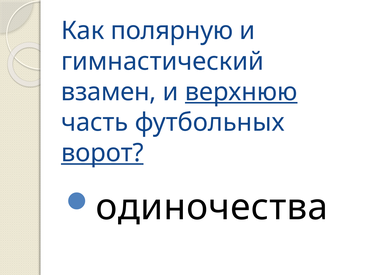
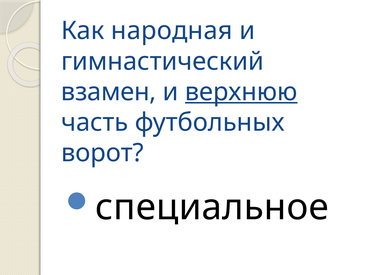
полярную: полярную -> народная (172, 31)
ворот underline: present -> none (102, 153)
одиночества: одиночества -> специальное (212, 207)
